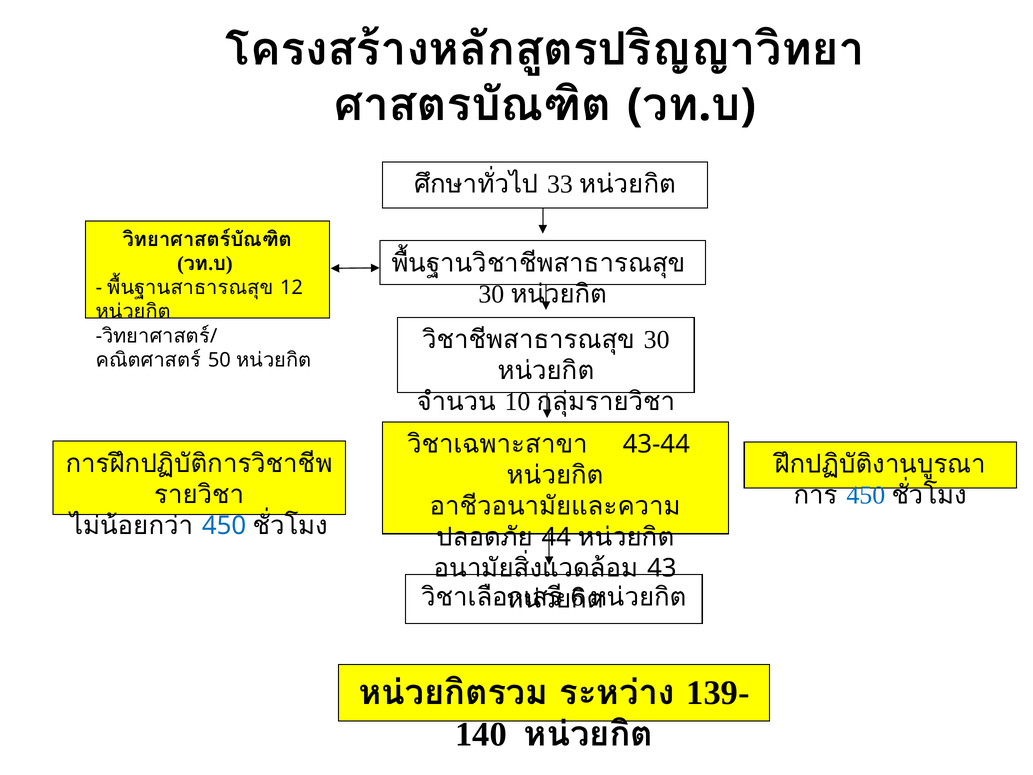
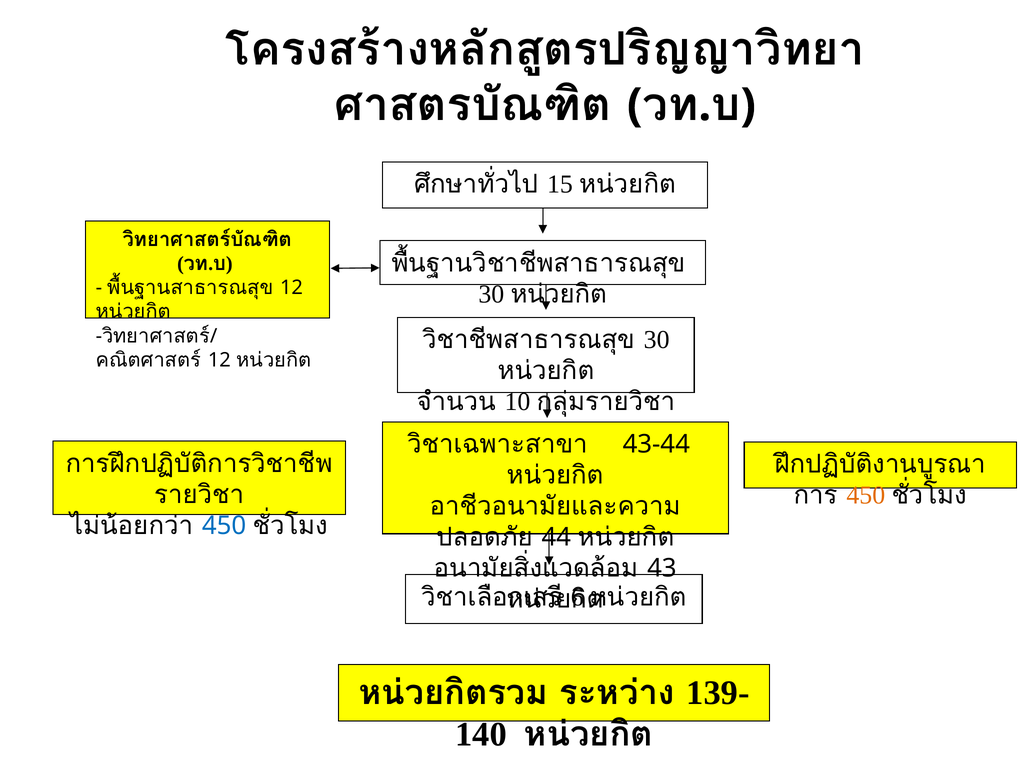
33: 33 -> 15 (560, 184)
50: 50 -> 12 (219, 360)
450 colour: blue -> orange (866, 495)
